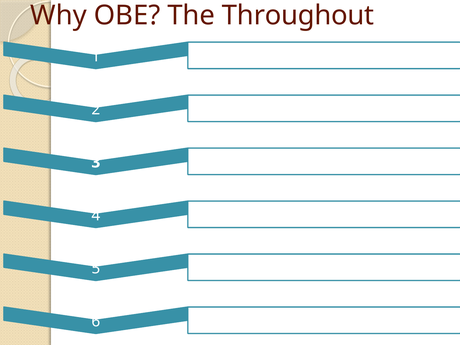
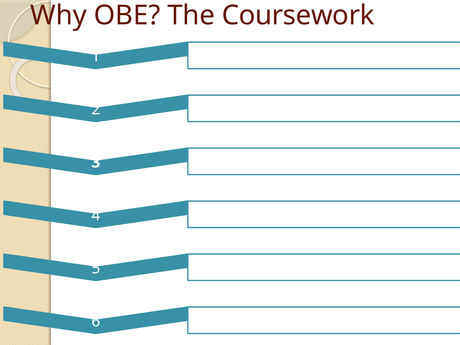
Throughout: Throughout -> Coursework (298, 15)
